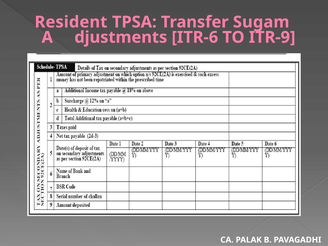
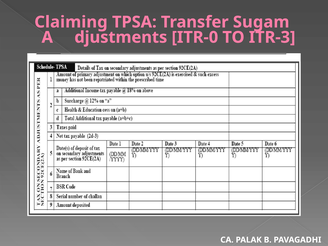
Resident: Resident -> Claiming (71, 22)
ITR-6: ITR-6 -> ITR-0 (195, 37)
ITR-9: ITR-9 -> ITR-3 (272, 37)
